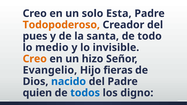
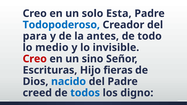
Todopoderoso colour: orange -> blue (61, 25)
pues: pues -> para (35, 36)
santa: santa -> antes (103, 36)
Creo colour: orange -> red (35, 59)
hizo: hizo -> sino (93, 59)
Evangelio: Evangelio -> Escrituras (50, 70)
quien: quien -> creed (37, 93)
